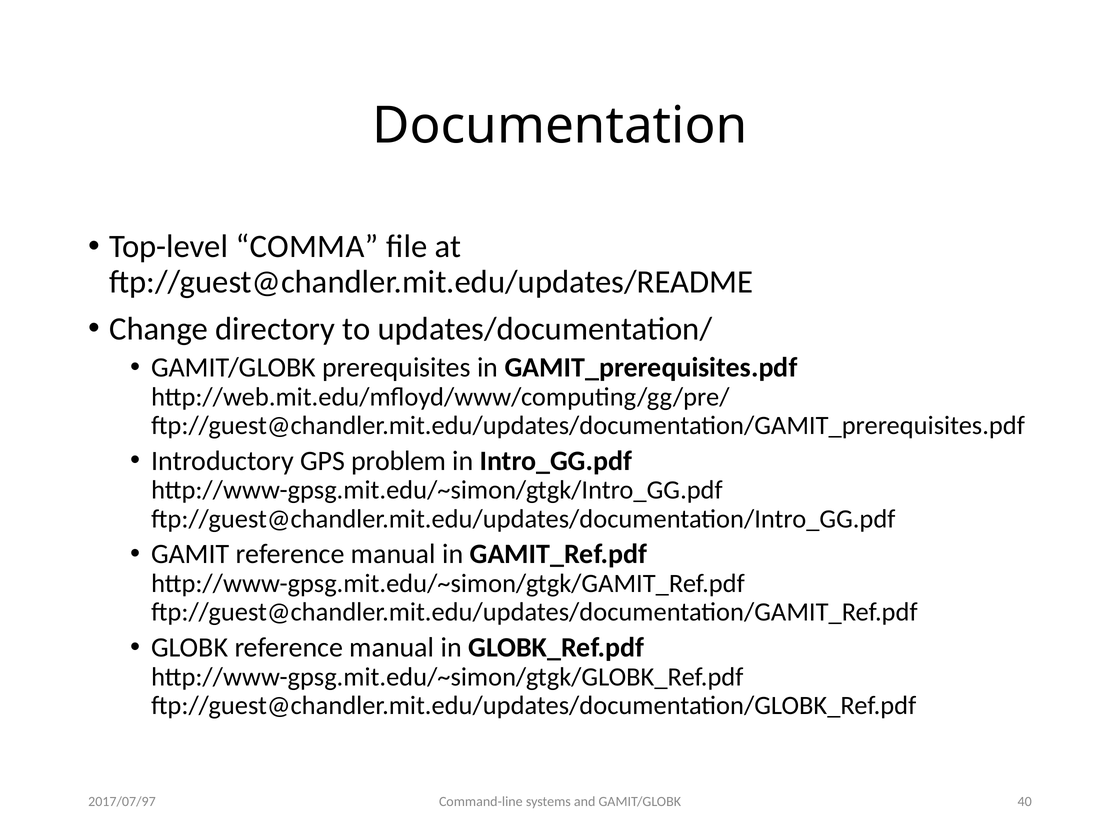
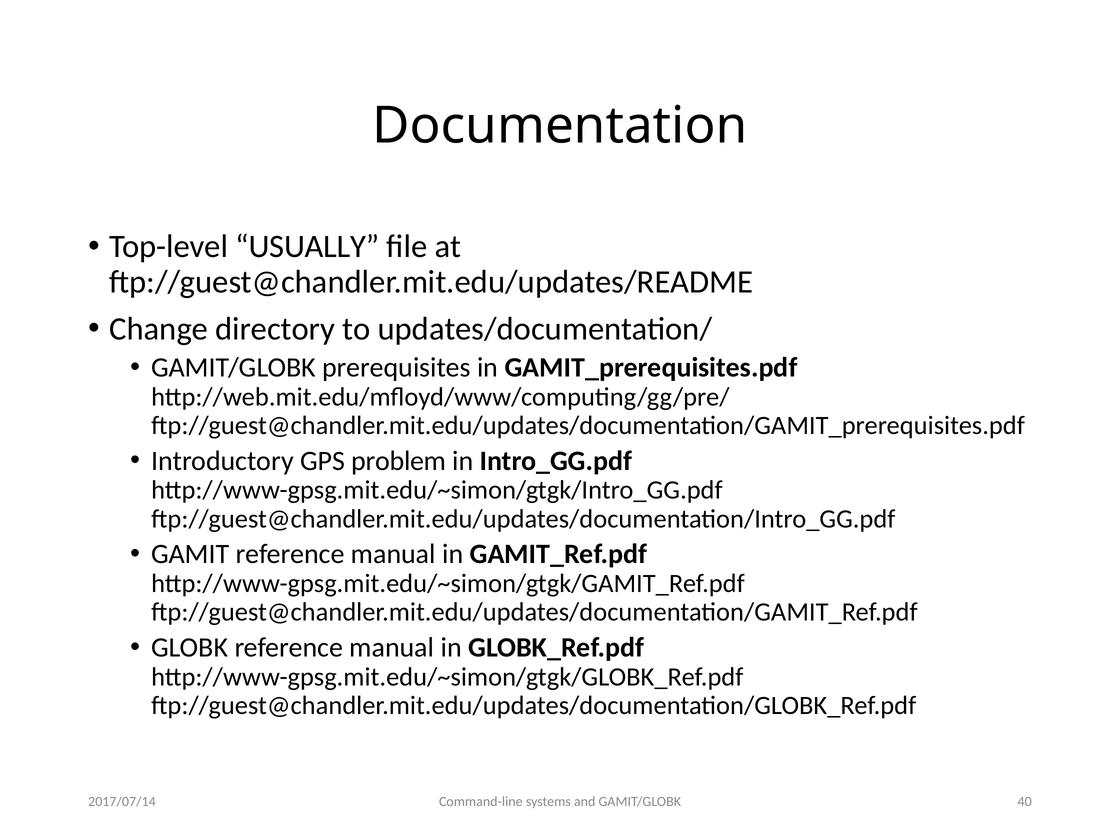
COMMA: COMMA -> USUALLY (307, 247)
2017/07/97: 2017/07/97 -> 2017/07/14 (122, 802)
